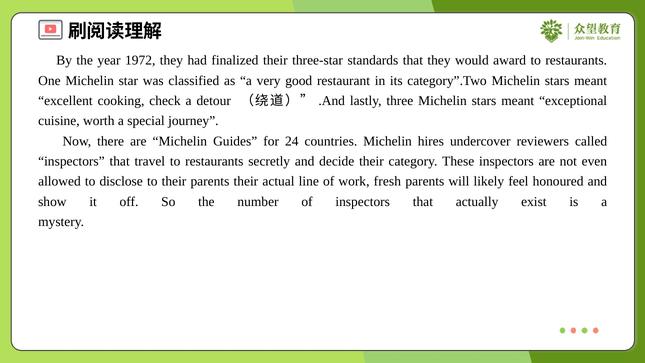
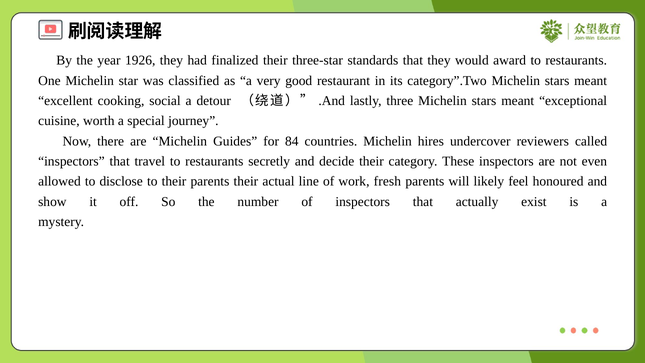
1972: 1972 -> 1926 (140, 60)
check: check -> social (165, 101)
24: 24 -> 84 (292, 141)
